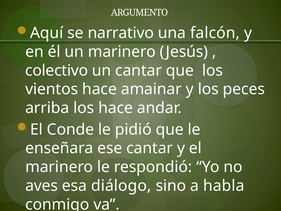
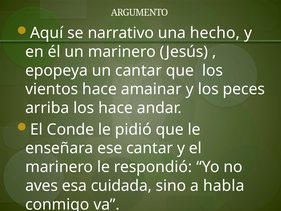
falcón: falcón -> hecho (215, 33)
colectivo: colectivo -> epopeya (57, 70)
diálogo: diálogo -> cuidada (121, 185)
